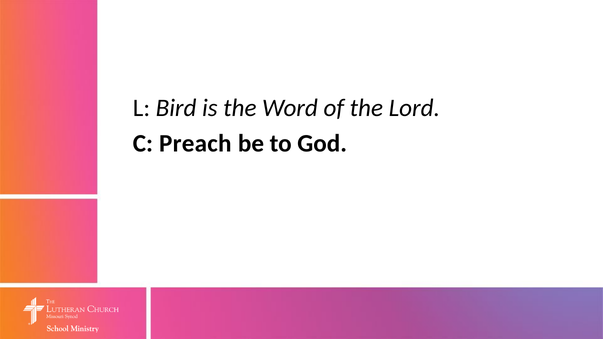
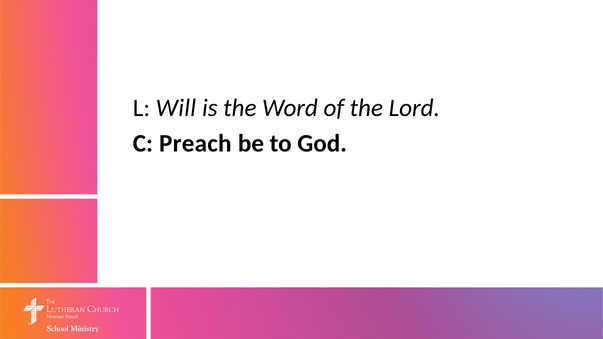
Bird: Bird -> Will (176, 108)
